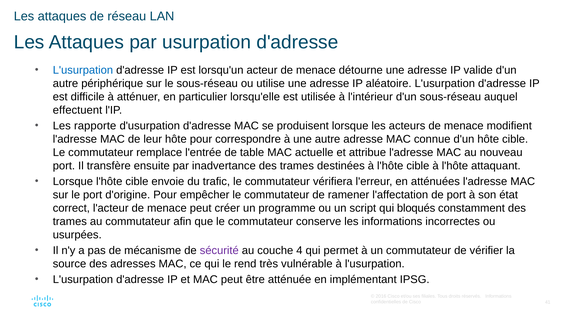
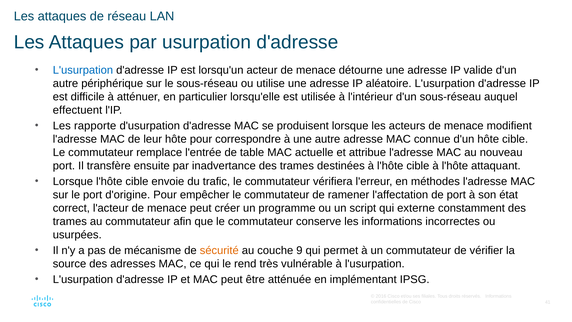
atténuées: atténuées -> méthodes (435, 181)
bloqués: bloqués -> externe (416, 208)
sécurité colour: purple -> orange (219, 250)
4: 4 -> 9 (299, 250)
